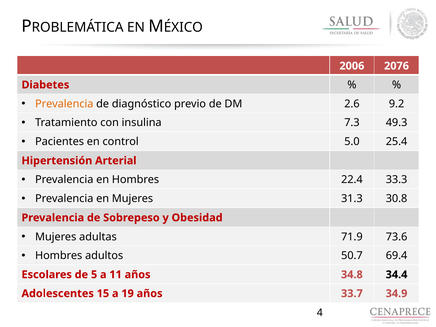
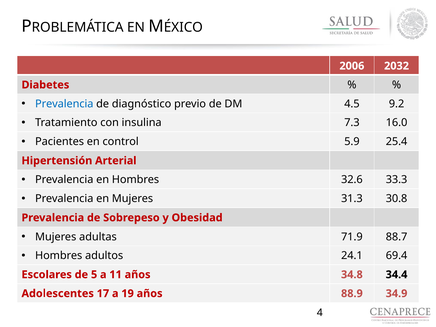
2076: 2076 -> 2032 (397, 66)
Prevalencia colour: orange -> blue (64, 104)
2.6: 2.6 -> 4.5 (352, 104)
49.3: 49.3 -> 16.0 (397, 123)
5.0: 5.0 -> 5.9 (352, 142)
22.4: 22.4 -> 32.6 (352, 180)
73.6: 73.6 -> 88.7 (397, 237)
50.7: 50.7 -> 24.1 (352, 256)
15: 15 -> 17 (103, 294)
33.7: 33.7 -> 88.9 (352, 294)
